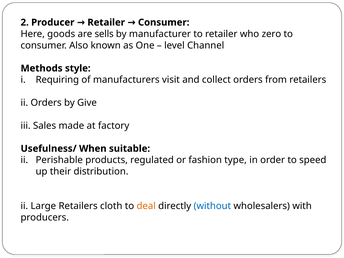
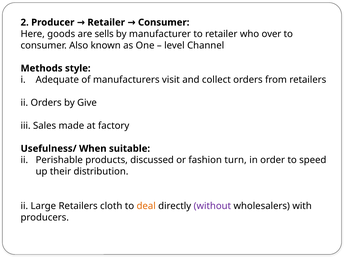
zero: zero -> over (271, 34)
Requiring: Requiring -> Adequate (57, 80)
regulated: regulated -> discussed (152, 160)
type: type -> turn (236, 160)
without colour: blue -> purple (212, 206)
